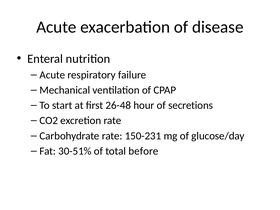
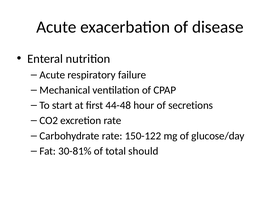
26-48: 26-48 -> 44-48 (118, 105)
150-231: 150-231 -> 150-122 (143, 136)
30-51%: 30-51% -> 30-81% (75, 151)
before: before -> should (143, 151)
